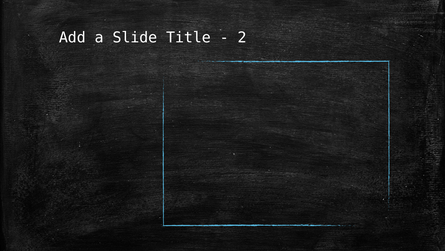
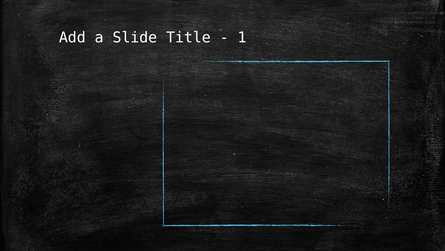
2: 2 -> 1 (242, 38)
